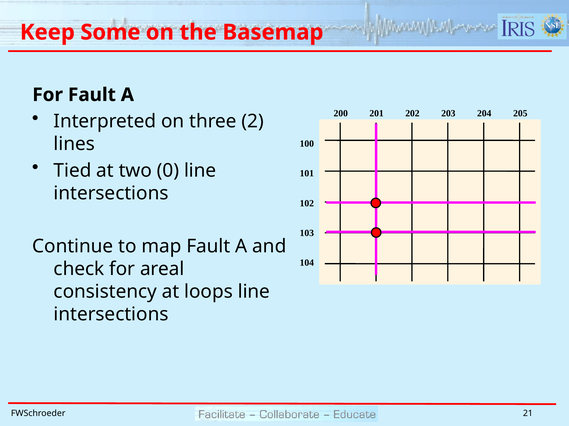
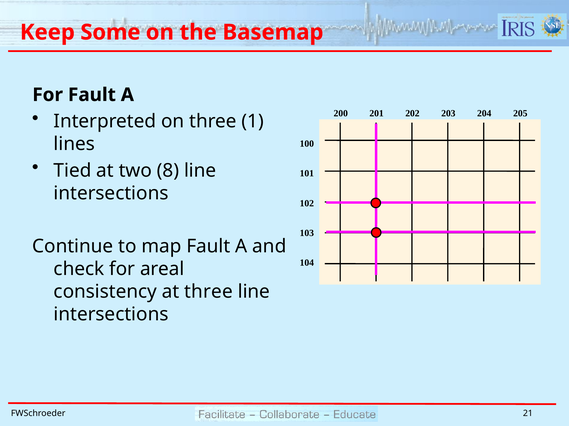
2: 2 -> 1 (253, 121)
0: 0 -> 8 (168, 171)
at loops: loops -> three (209, 292)
